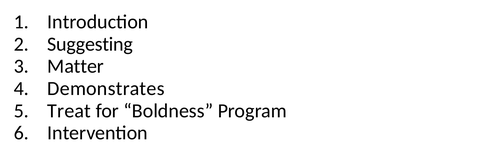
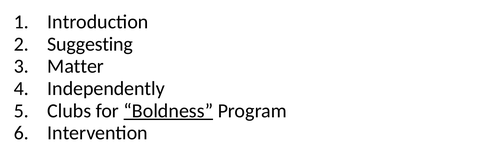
Demonstrates: Demonstrates -> Independently (106, 89)
Treat: Treat -> Clubs (69, 111)
Boldness underline: none -> present (168, 111)
